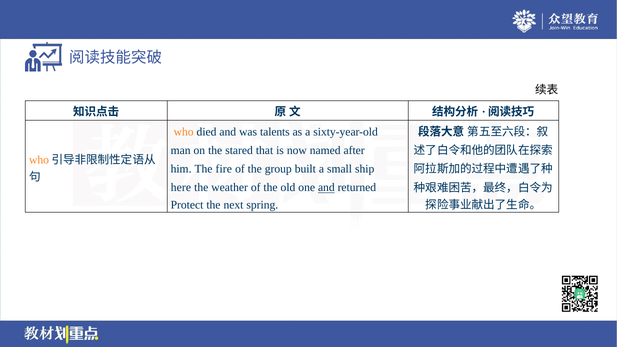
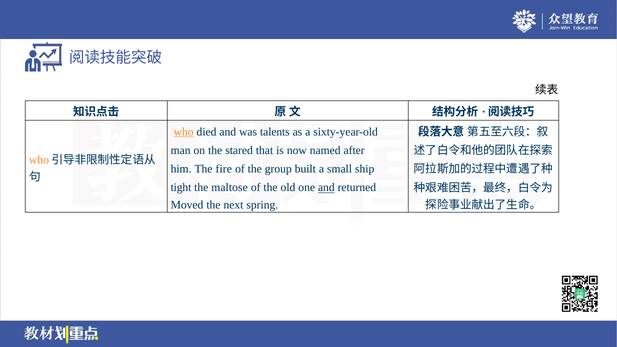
who underline: none -> present (184, 132)
here: here -> tight (181, 188)
weather: weather -> maltose (230, 188)
Protect: Protect -> Moved (187, 205)
